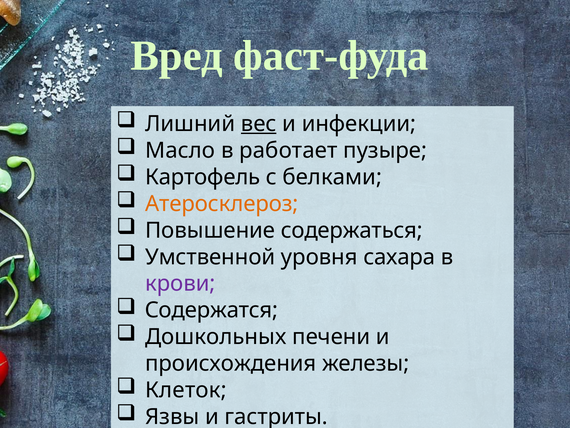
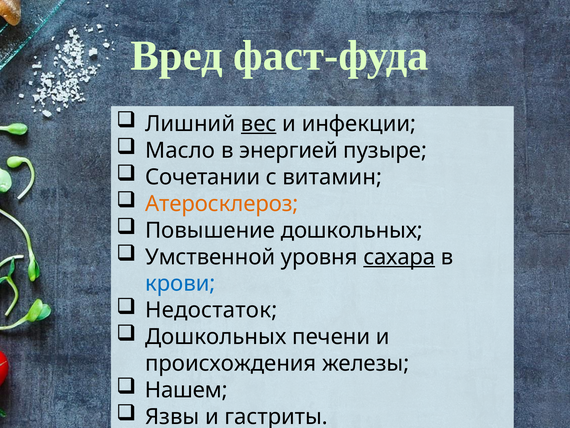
работает: работает -> энергией (289, 150)
Картофель: Картофель -> Сочетании (203, 177)
белками: белками -> витамин (332, 177)
Повышение содержаться: содержаться -> дошкольных (352, 230)
сахара underline: none -> present (399, 257)
крови colour: purple -> blue (180, 283)
Содержатся: Содержатся -> Недостаток (211, 310)
Клеток: Клеток -> Нашем (186, 390)
